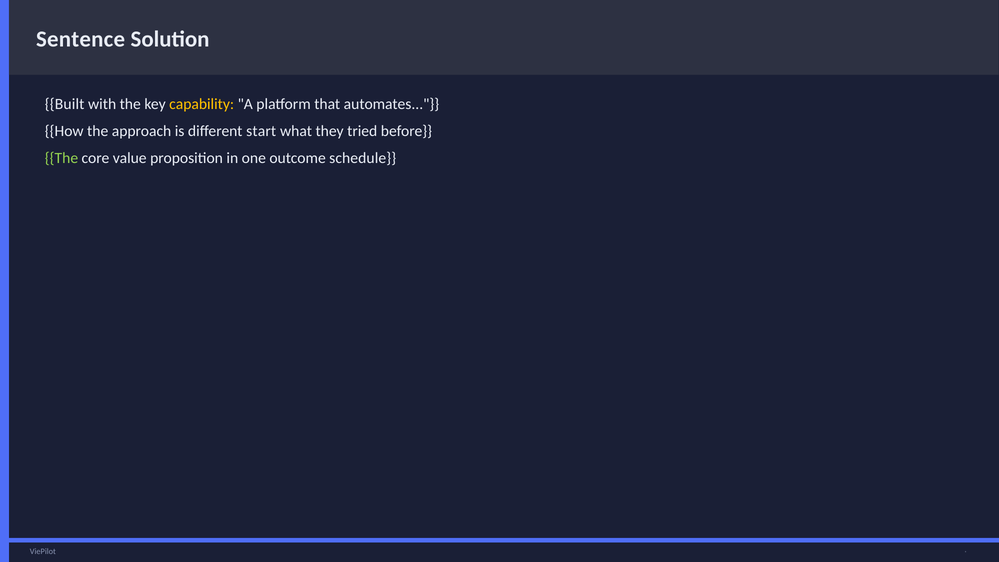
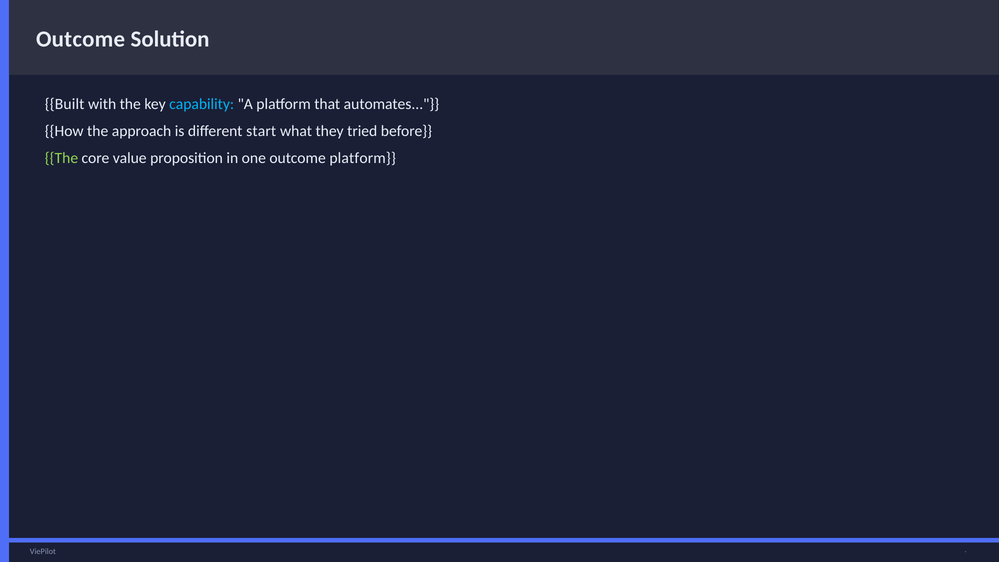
Sentence: Sentence -> Outcome (81, 39)
capability colour: yellow -> light blue (202, 104)
outcome schedule: schedule -> platform (363, 158)
